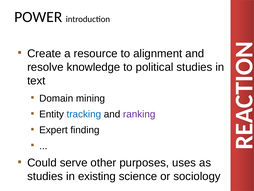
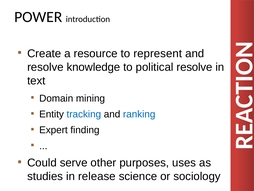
alignment: alignment -> represent (158, 53)
political studies: studies -> resolve (194, 67)
ranking colour: purple -> blue (139, 114)
existing: existing -> release (97, 176)
